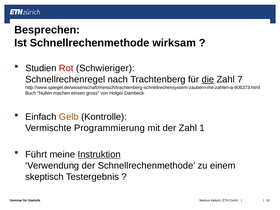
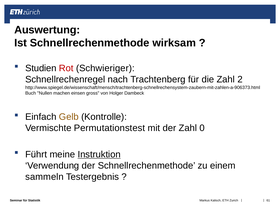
Besprechen: Besprechen -> Auswertung (47, 30)
die underline: present -> none (208, 79)
7: 7 -> 2 (240, 79)
Programmierung: Programmierung -> Permutationstest (110, 128)
1: 1 -> 0 (202, 128)
skeptisch: skeptisch -> sammeln (44, 177)
